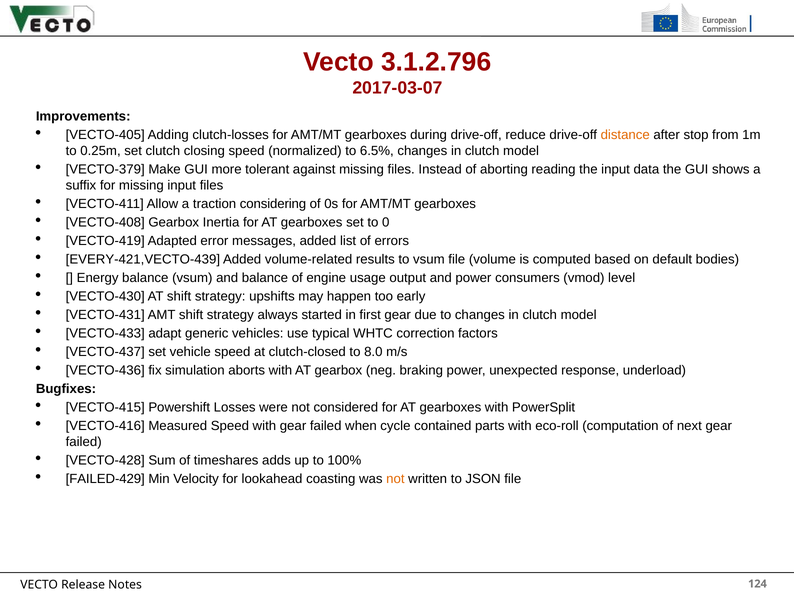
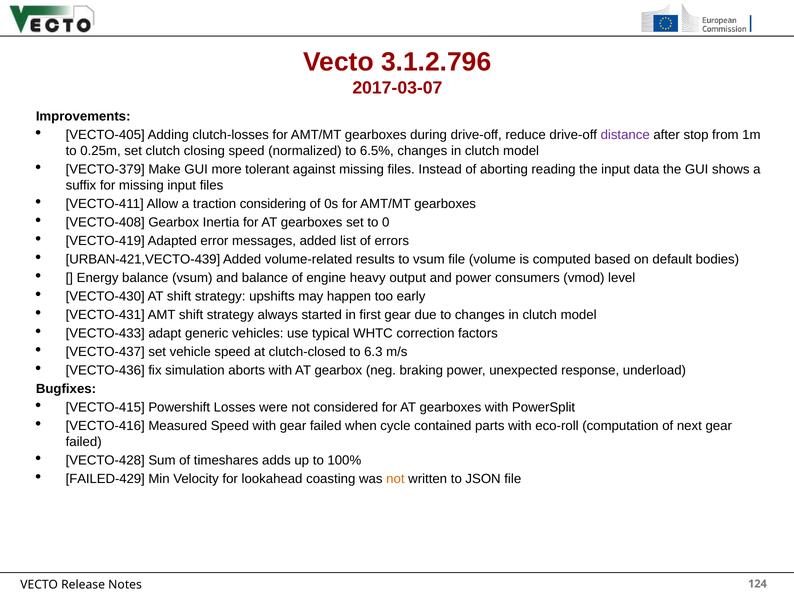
distance colour: orange -> purple (625, 135)
EVERY-421,VECTO-439: EVERY-421,VECTO-439 -> URBAN-421,VECTO-439 (143, 260)
usage: usage -> heavy (368, 278)
8.0: 8.0 -> 6.3 (373, 352)
